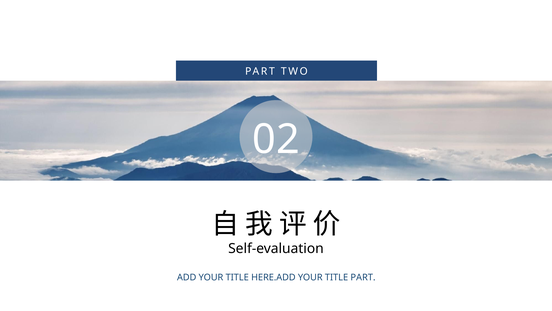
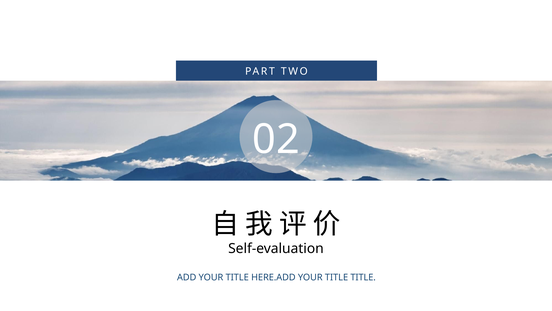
TITLE PART: PART -> TITLE (363, 277)
